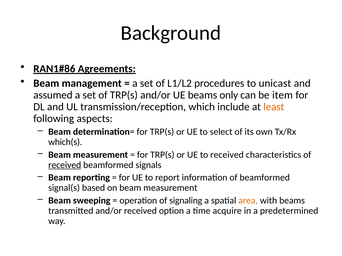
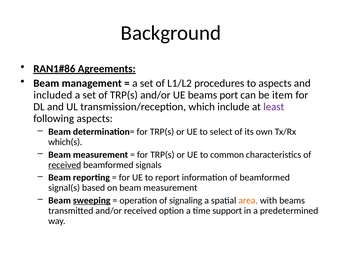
to unicast: unicast -> aspects (275, 83)
assumed: assumed -> included (53, 95)
only: only -> port (229, 95)
least colour: orange -> purple (274, 107)
to received: received -> common (227, 155)
sweeping underline: none -> present (92, 201)
acquire: acquire -> support (227, 211)
